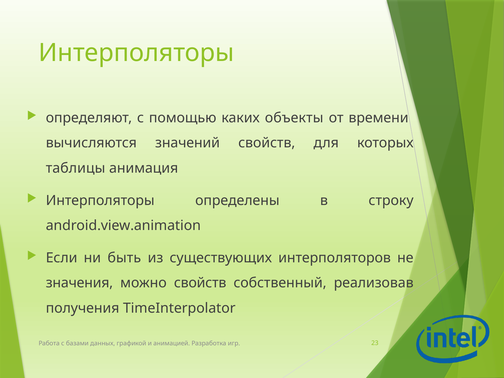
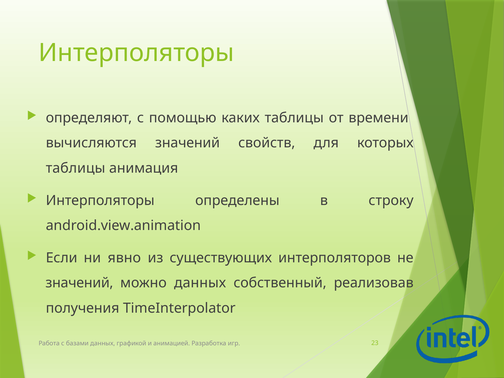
каких объекты: объекты -> таблицы (294, 118)
быть: быть -> явно (124, 258)
значения: значения -> значений (79, 283)
можно свойств: свойств -> данных (200, 283)
